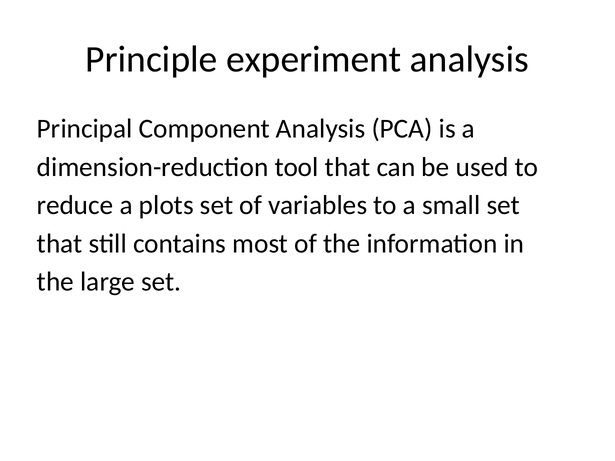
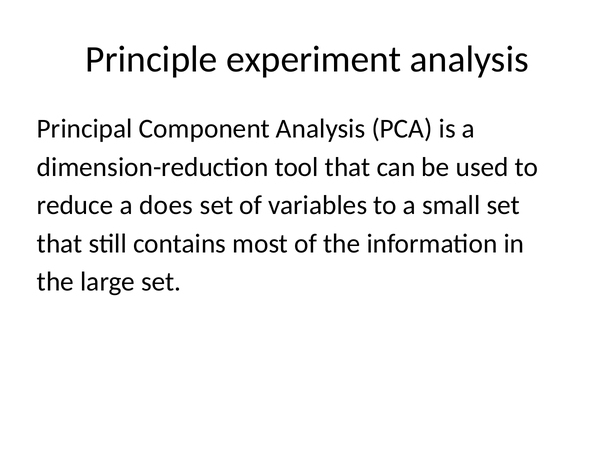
plots: plots -> does (166, 206)
